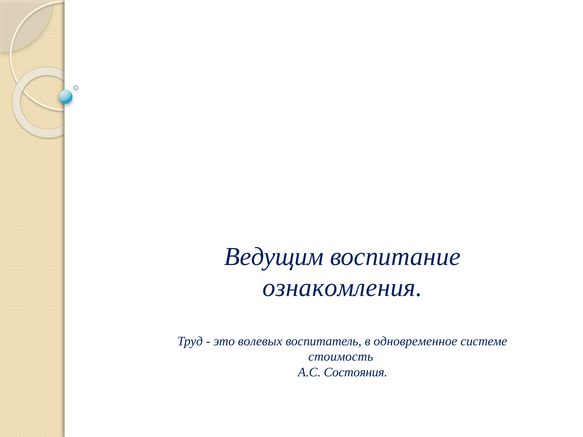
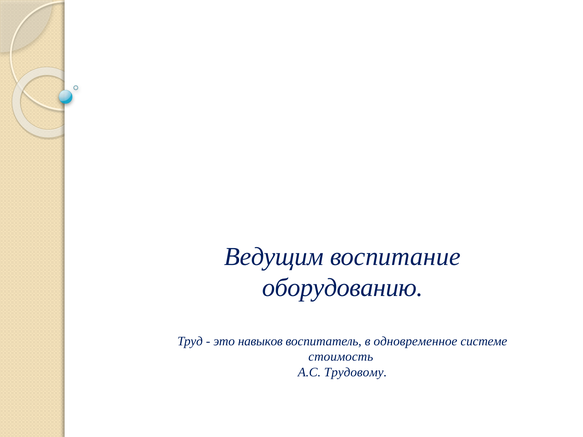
ознакомления: ознакомления -> оборудованию (343, 288)
волевых: волевых -> навыков (260, 341)
Состояния: Состояния -> Трудовому (355, 372)
